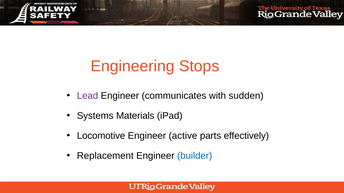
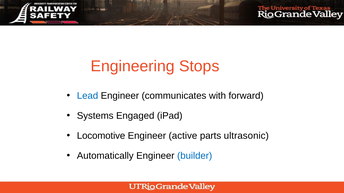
Lead colour: purple -> blue (88, 96)
sudden: sudden -> forward (246, 96)
Materials: Materials -> Engaged (135, 116)
effectively: effectively -> ultrasonic (246, 136)
Replacement: Replacement -> Automatically (105, 156)
